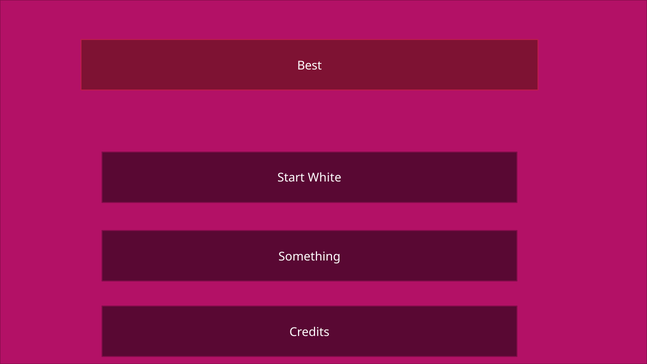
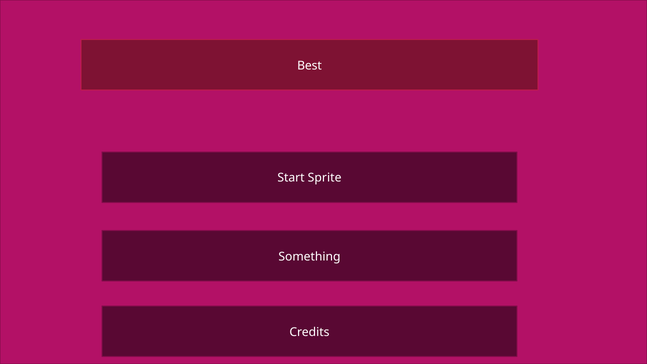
White: White -> Sprite (325, 178)
